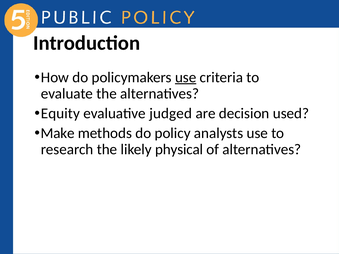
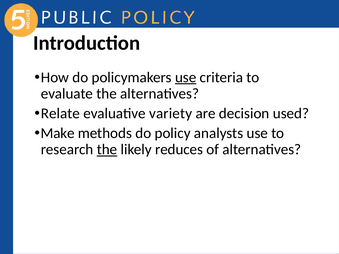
Equity: Equity -> Relate (60, 114)
judged: judged -> variety (171, 114)
the underline: none -> present (107, 150)
physical: physical -> reduces (179, 150)
